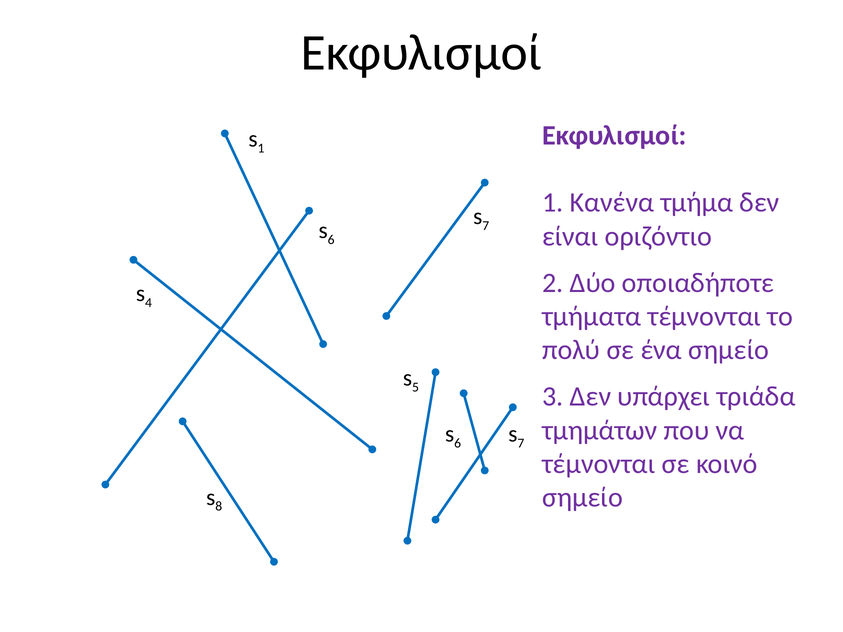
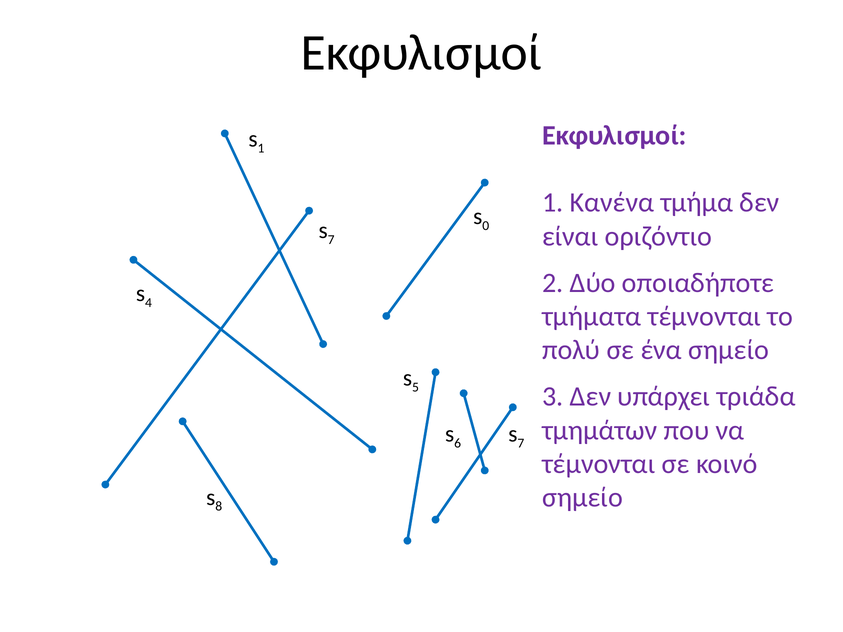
7: 7 -> 0 (486, 226)
6: 6 -> 7 (331, 240)
